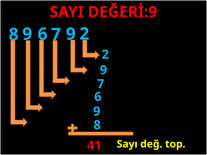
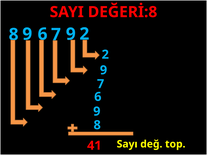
DEĞERİ:9: DEĞERİ:9 -> DEĞERİ:8 (123, 12)
